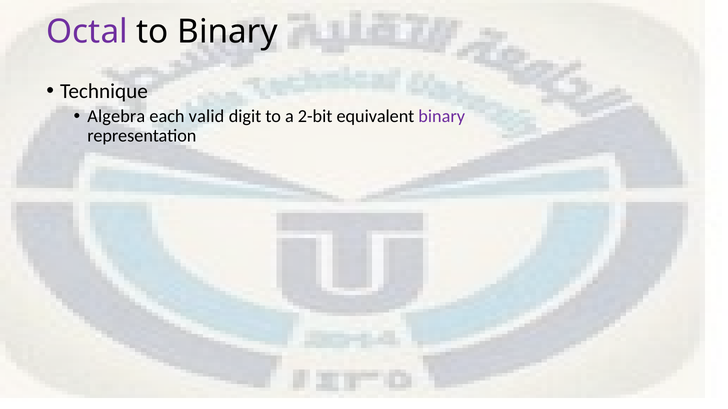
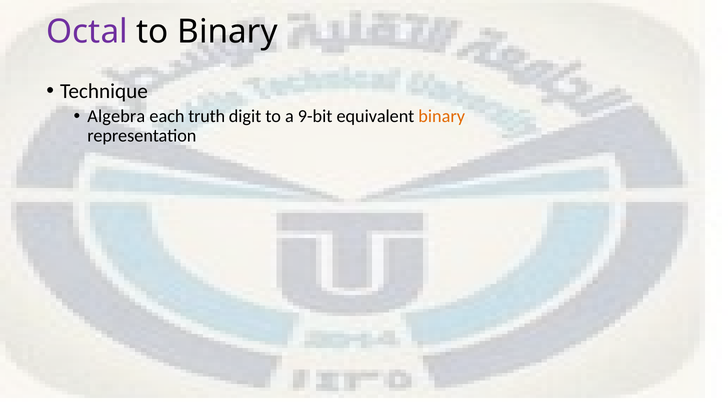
valid: valid -> truth (207, 116)
2-bit: 2-bit -> 9-bit (315, 116)
binary colour: purple -> orange (442, 116)
